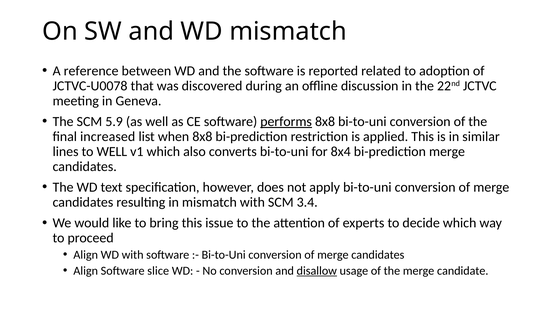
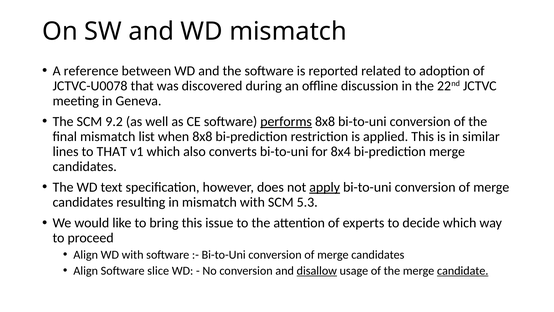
5.9: 5.9 -> 9.2 (114, 121)
final increased: increased -> mismatch (108, 136)
to WELL: WELL -> THAT (112, 151)
apply underline: none -> present (325, 187)
3.4: 3.4 -> 5.3 (307, 202)
candidate underline: none -> present (463, 270)
